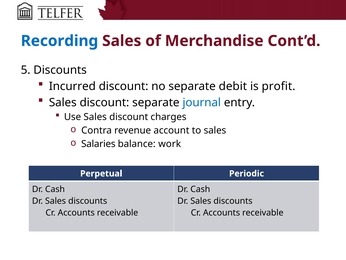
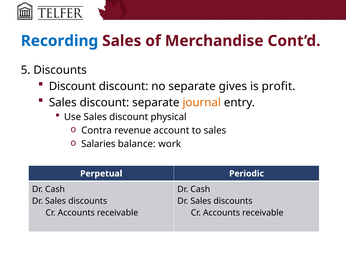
Incurred: Incurred -> Discount (72, 86)
debit: debit -> gives (233, 86)
journal colour: blue -> orange (202, 102)
charges: charges -> physical (169, 117)
